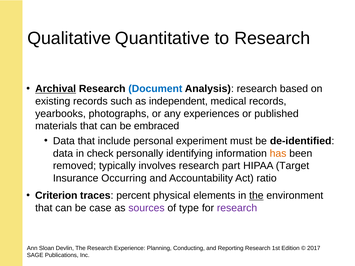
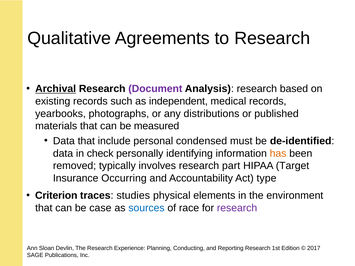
Quantitative: Quantitative -> Agreements (162, 38)
Document colour: blue -> purple (155, 89)
experiences: experiences -> distributions (211, 114)
embraced: embraced -> measured (157, 126)
experiment: experiment -> condensed (202, 141)
ratio: ratio -> type (267, 178)
percent: percent -> studies (133, 196)
the underline: present -> none (256, 196)
sources colour: purple -> blue (147, 208)
type: type -> race (189, 208)
